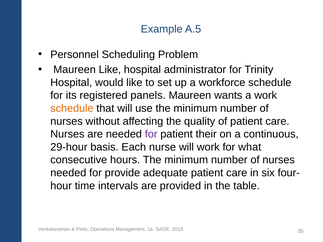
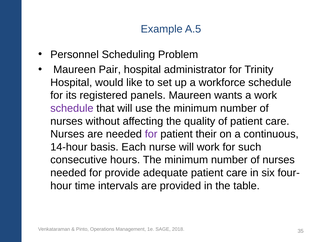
Maureen Like: Like -> Pair (110, 70)
schedule colour: orange -> purple (72, 108)
29-hour: 29-hour -> 14-hour (69, 147)
what: what -> such (250, 147)
